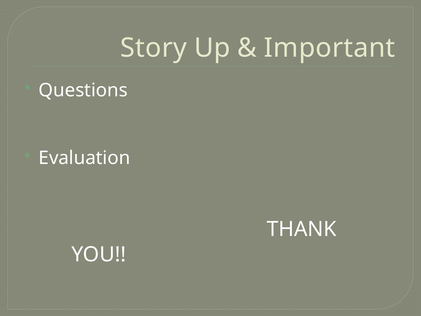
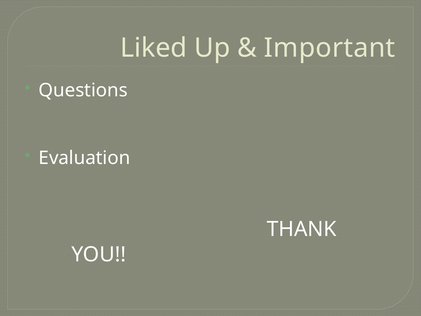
Story: Story -> Liked (154, 48)
